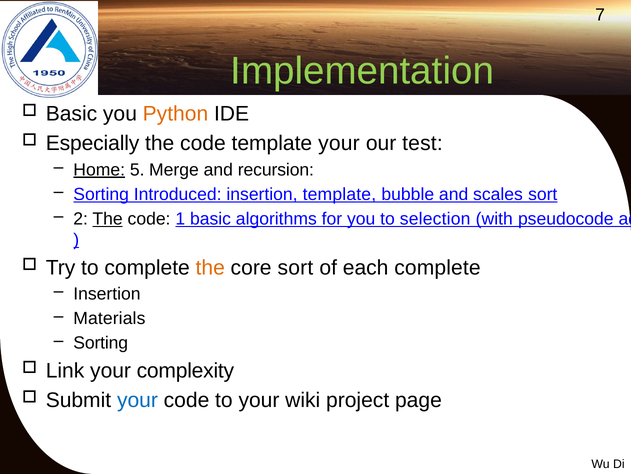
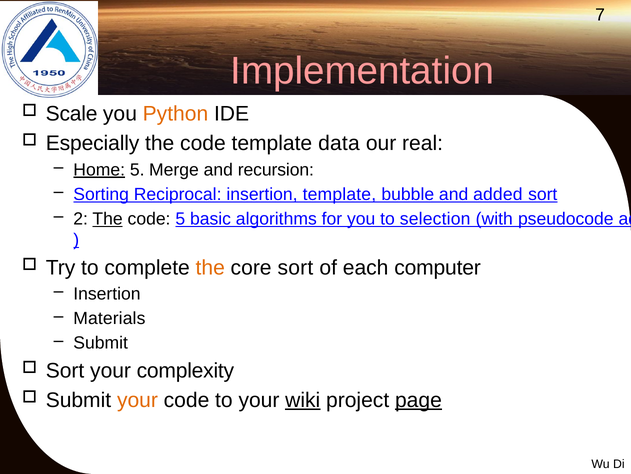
Implementation colour: light green -> pink (362, 71)
Basic: Basic -> Scale (72, 114)
template your: your -> data (339, 143)
test: test -> real (423, 143)
Introduced: Introduced -> Reciprocal (178, 194)
and scales: scales -> added (498, 194)
code 1: 1 -> 5 (180, 219)
each complete: complete -> computer (438, 267)
Sorting: Sorting -> Submit (101, 343)
Link: Link -> Sort (65, 370)
your colour: blue -> orange (137, 400)
wiki underline: none -> present (303, 400)
page underline: none -> present (418, 400)
